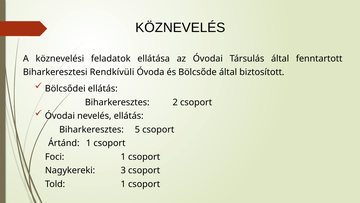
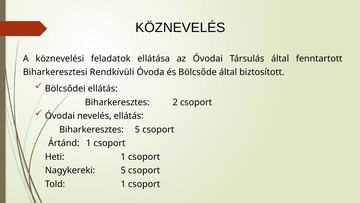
Foci: Foci -> Heti (55, 156)
Nagykereki 3: 3 -> 5 (123, 170)
